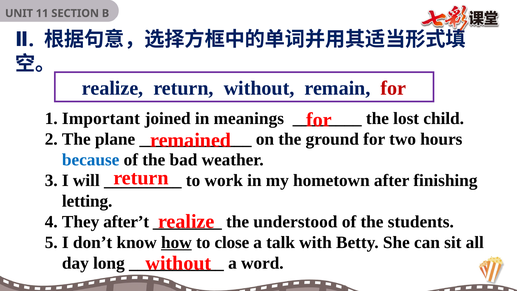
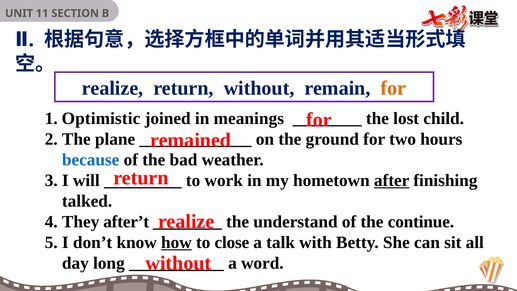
for colour: red -> orange (393, 88)
Important: Important -> Optimistic (101, 118)
after underline: none -> present (392, 180)
letting: letting -> talked (87, 201)
understood: understood -> understand (295, 222)
students: students -> continue (421, 222)
